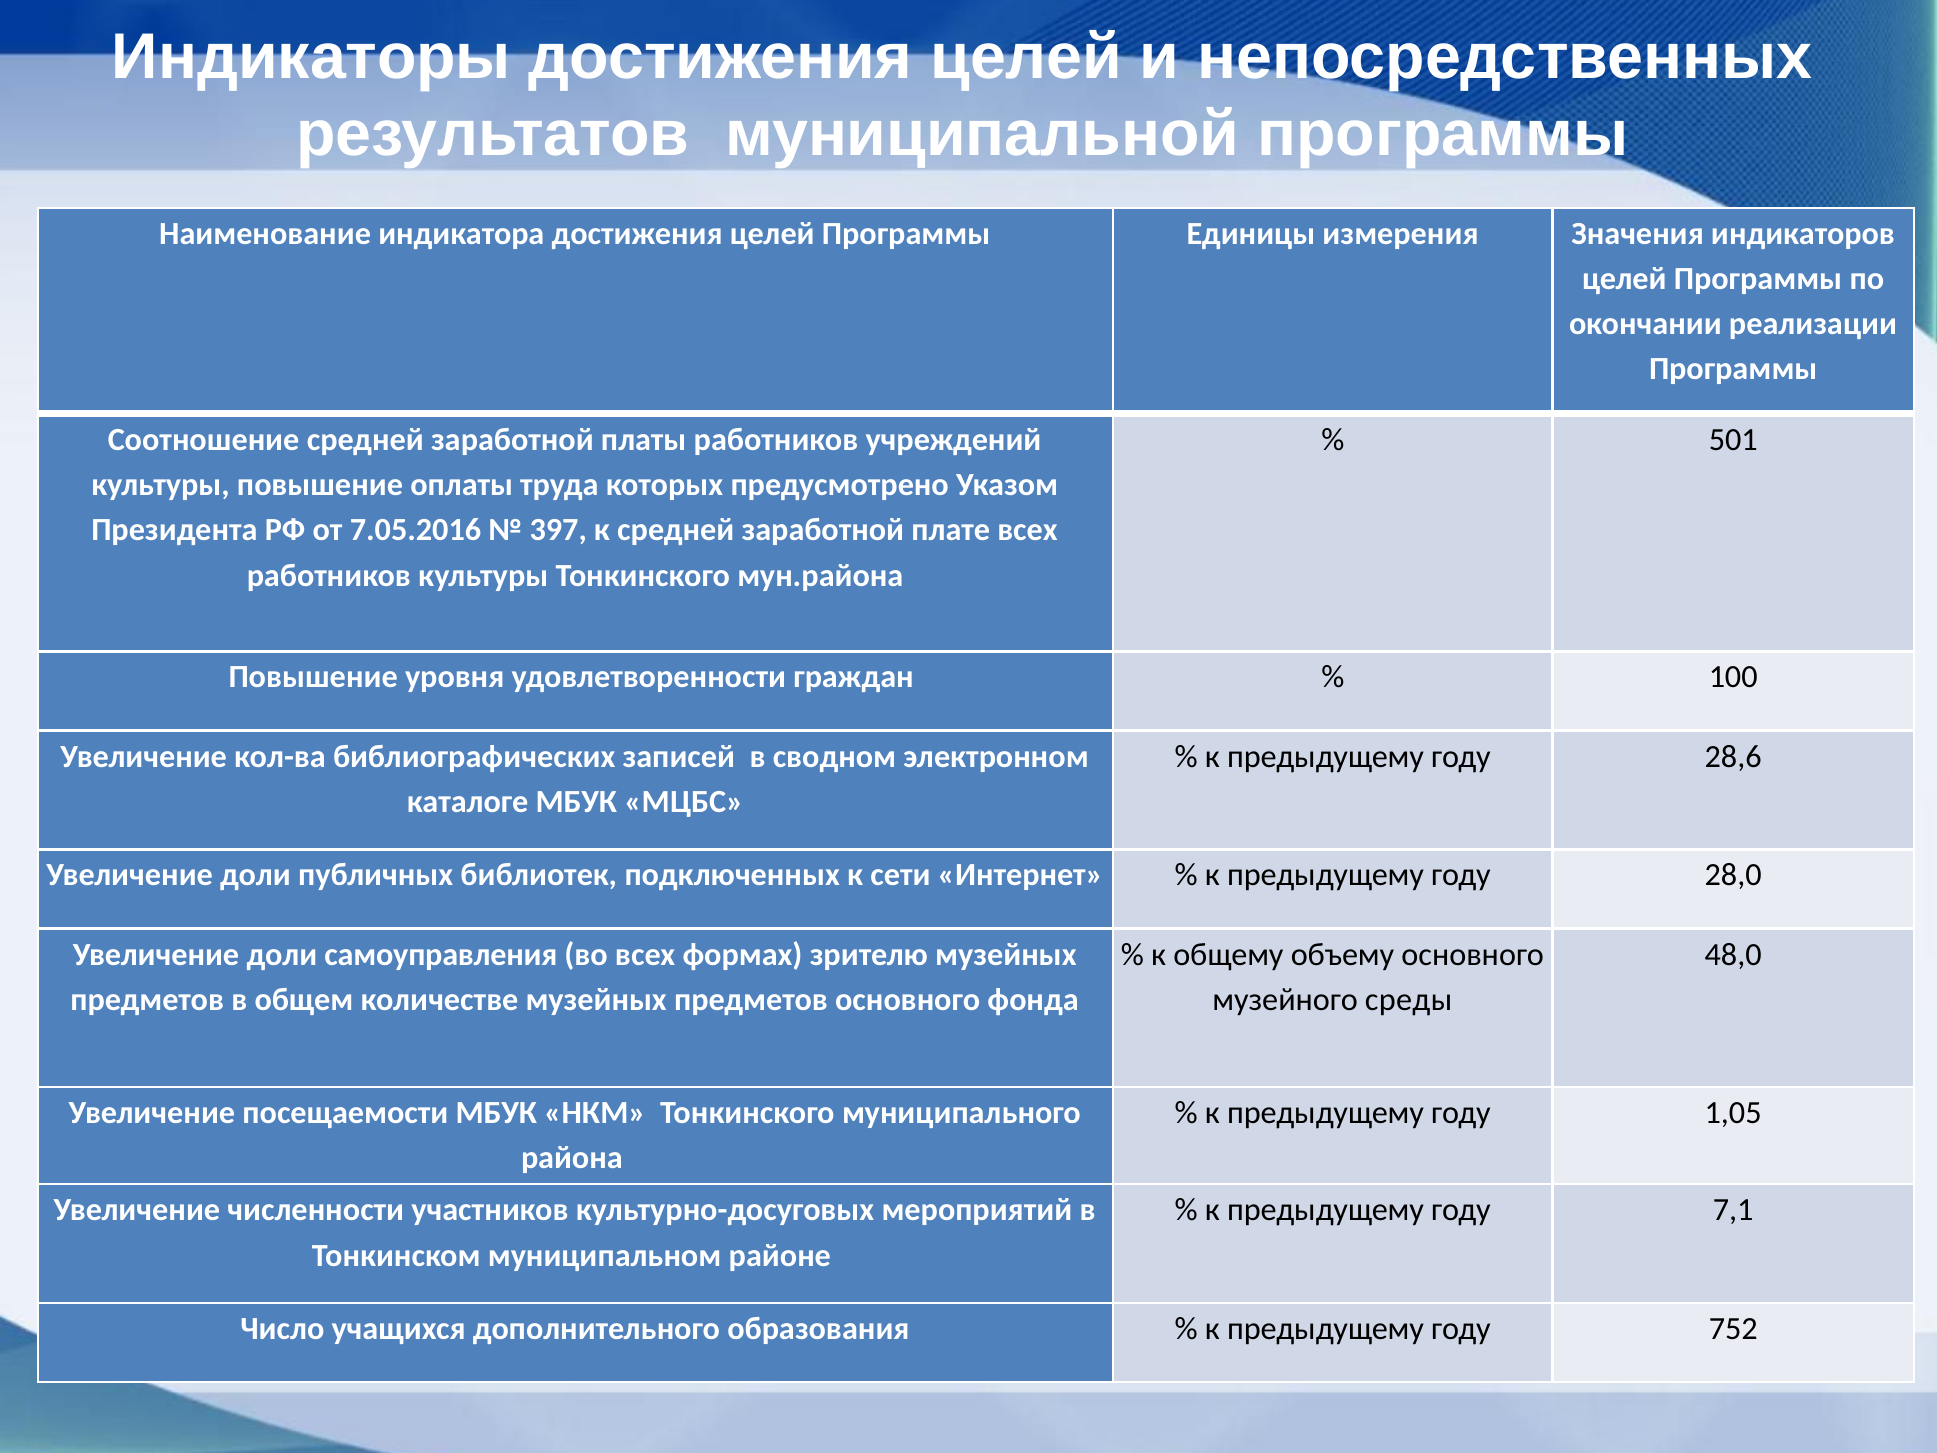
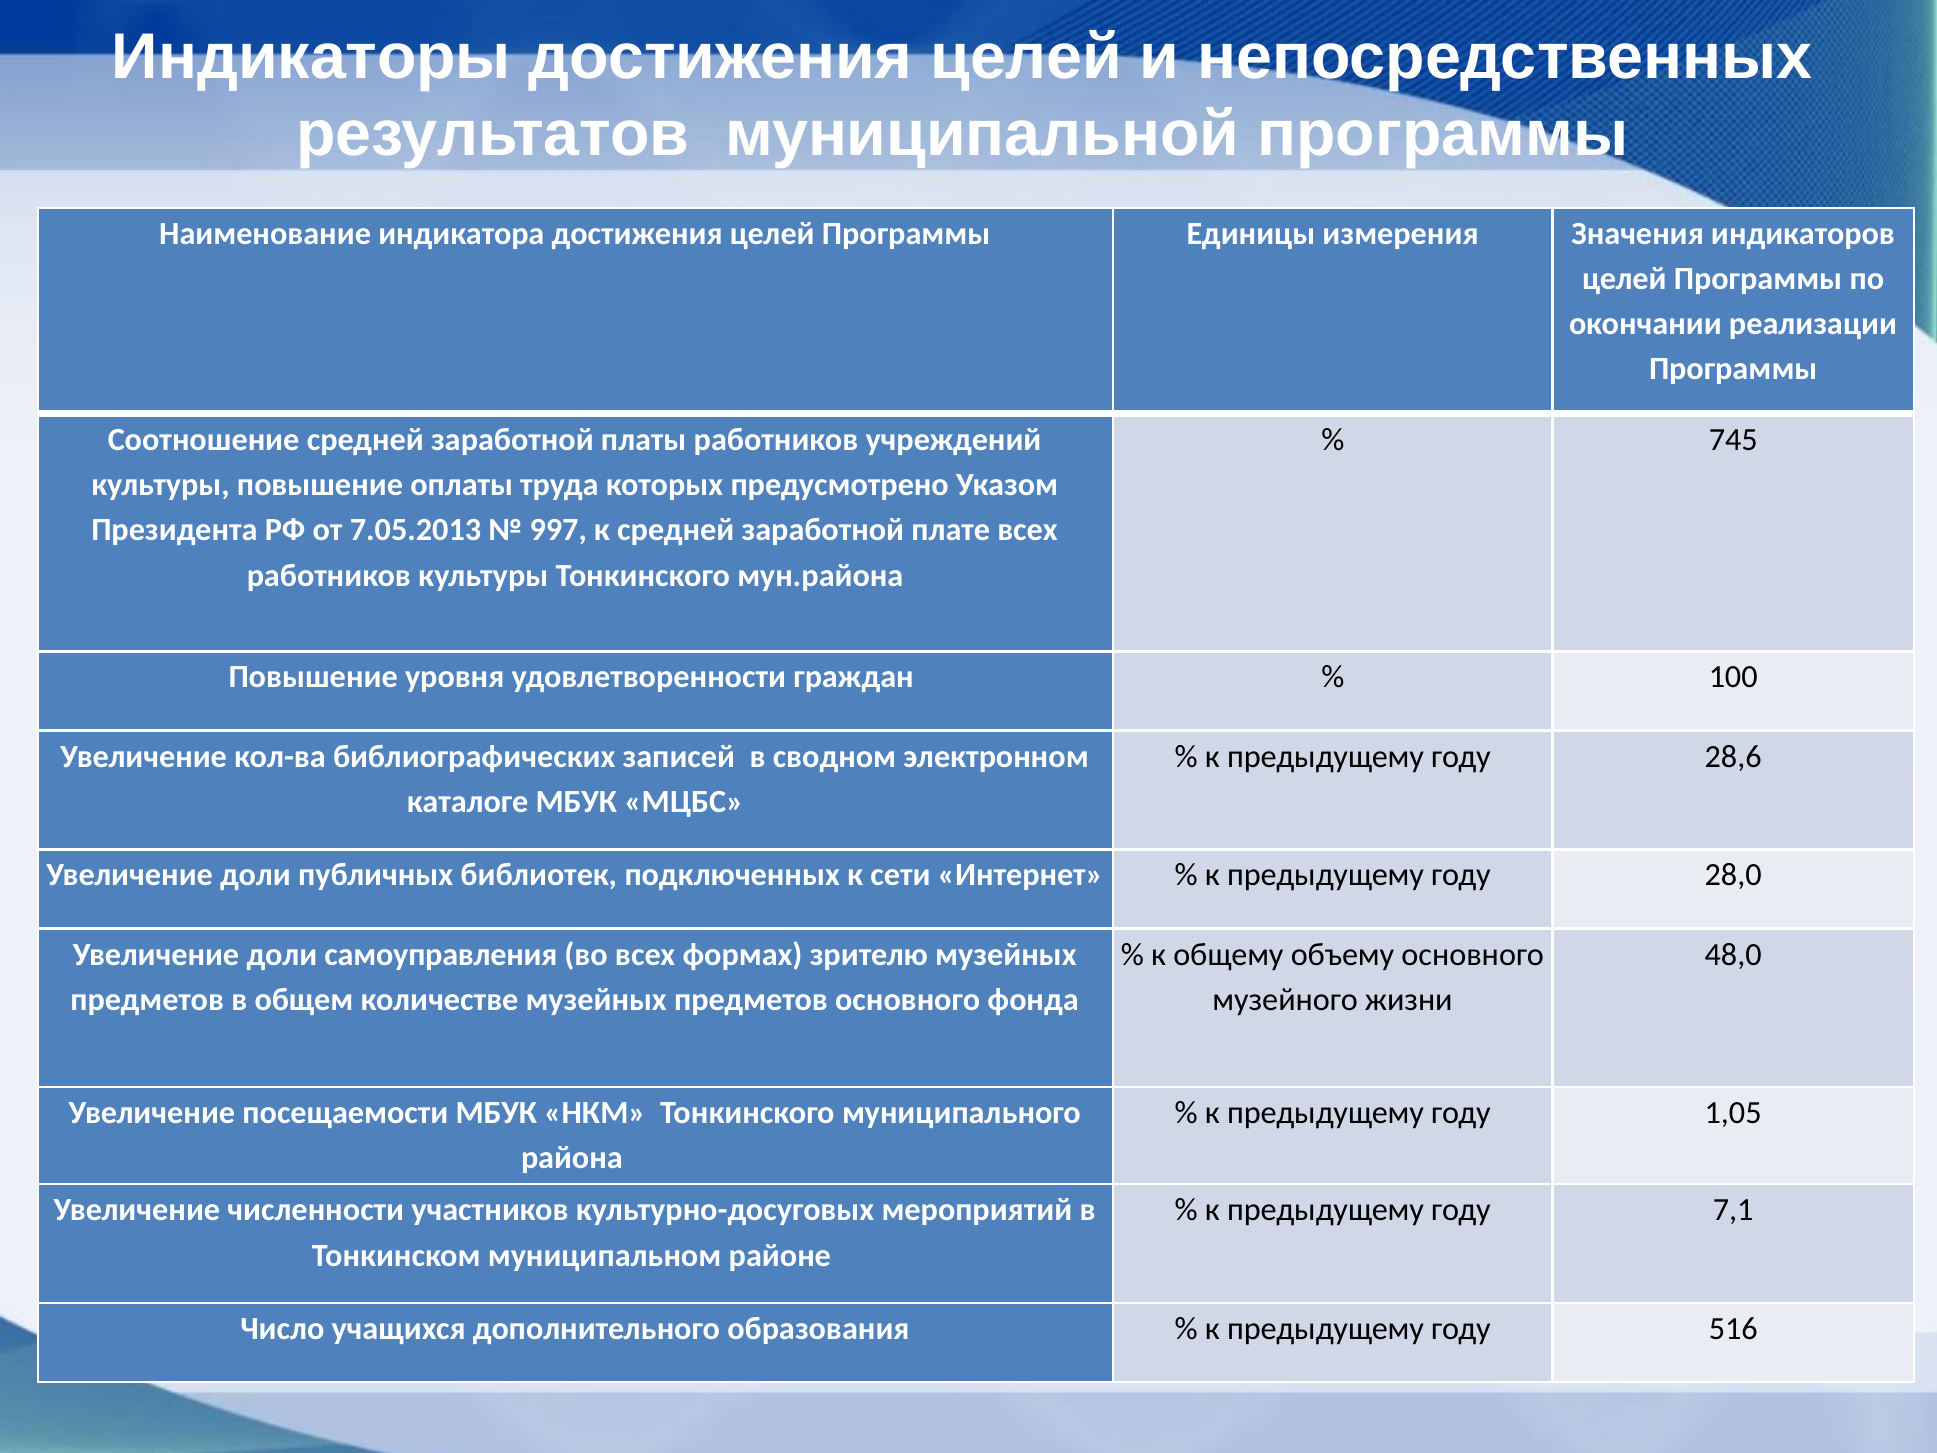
501: 501 -> 745 (1733, 440)
7.05.2016: 7.05.2016 -> 7.05.2013 (415, 530)
397: 397 -> 997 (558, 530)
среды: среды -> жизни (1409, 999)
752: 752 -> 516 (1733, 1329)
